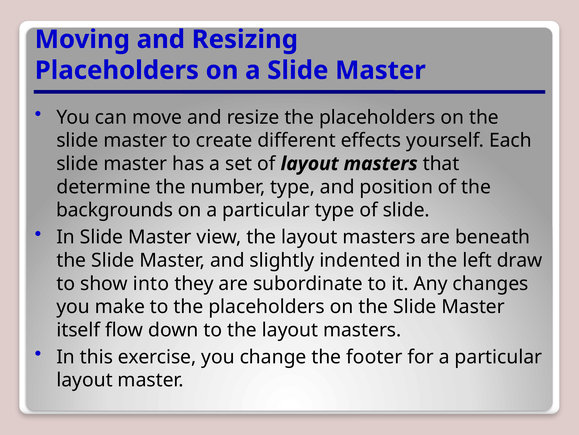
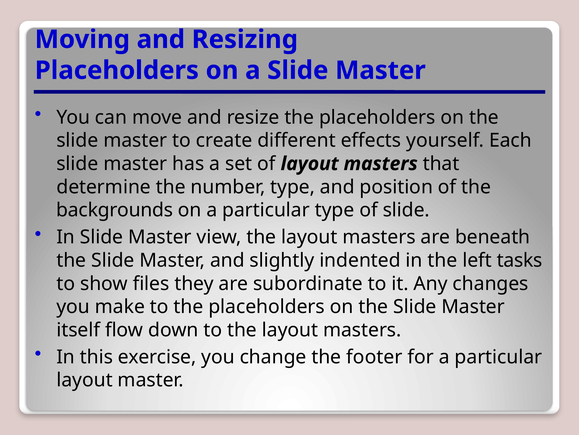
draw: draw -> tasks (520, 260)
into: into -> files (151, 283)
